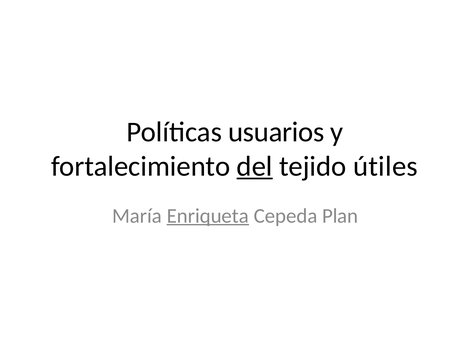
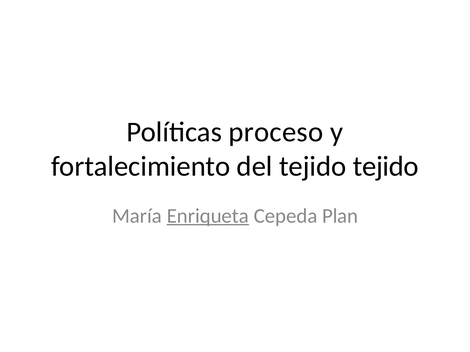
usuarios: usuarios -> proceso (276, 132)
del underline: present -> none (255, 167)
tejido útiles: útiles -> tejido (386, 167)
